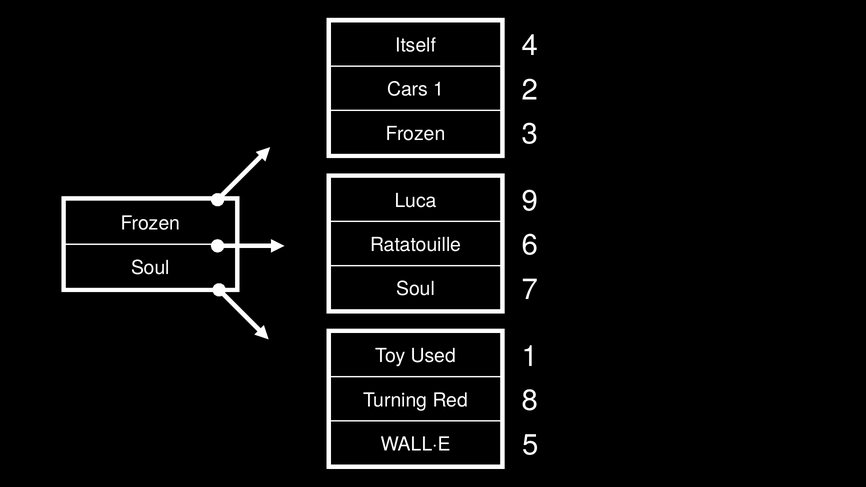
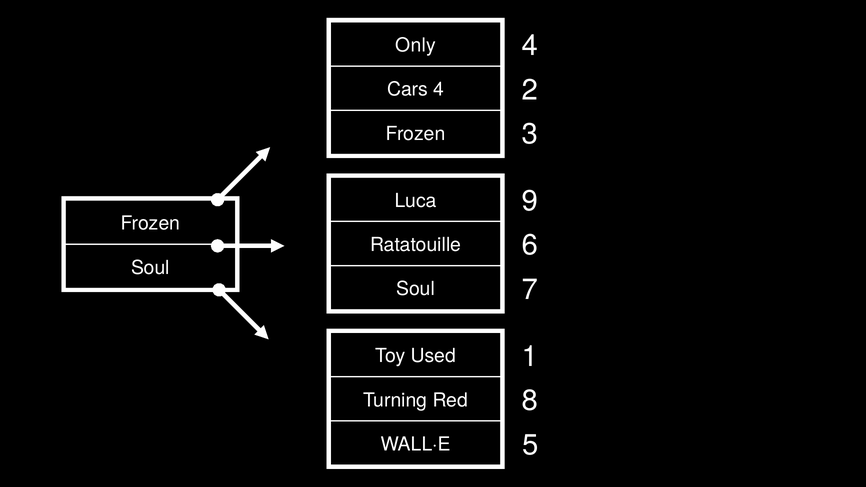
Itself: Itself -> Only (416, 45)
Cars 1: 1 -> 4 (439, 90)
